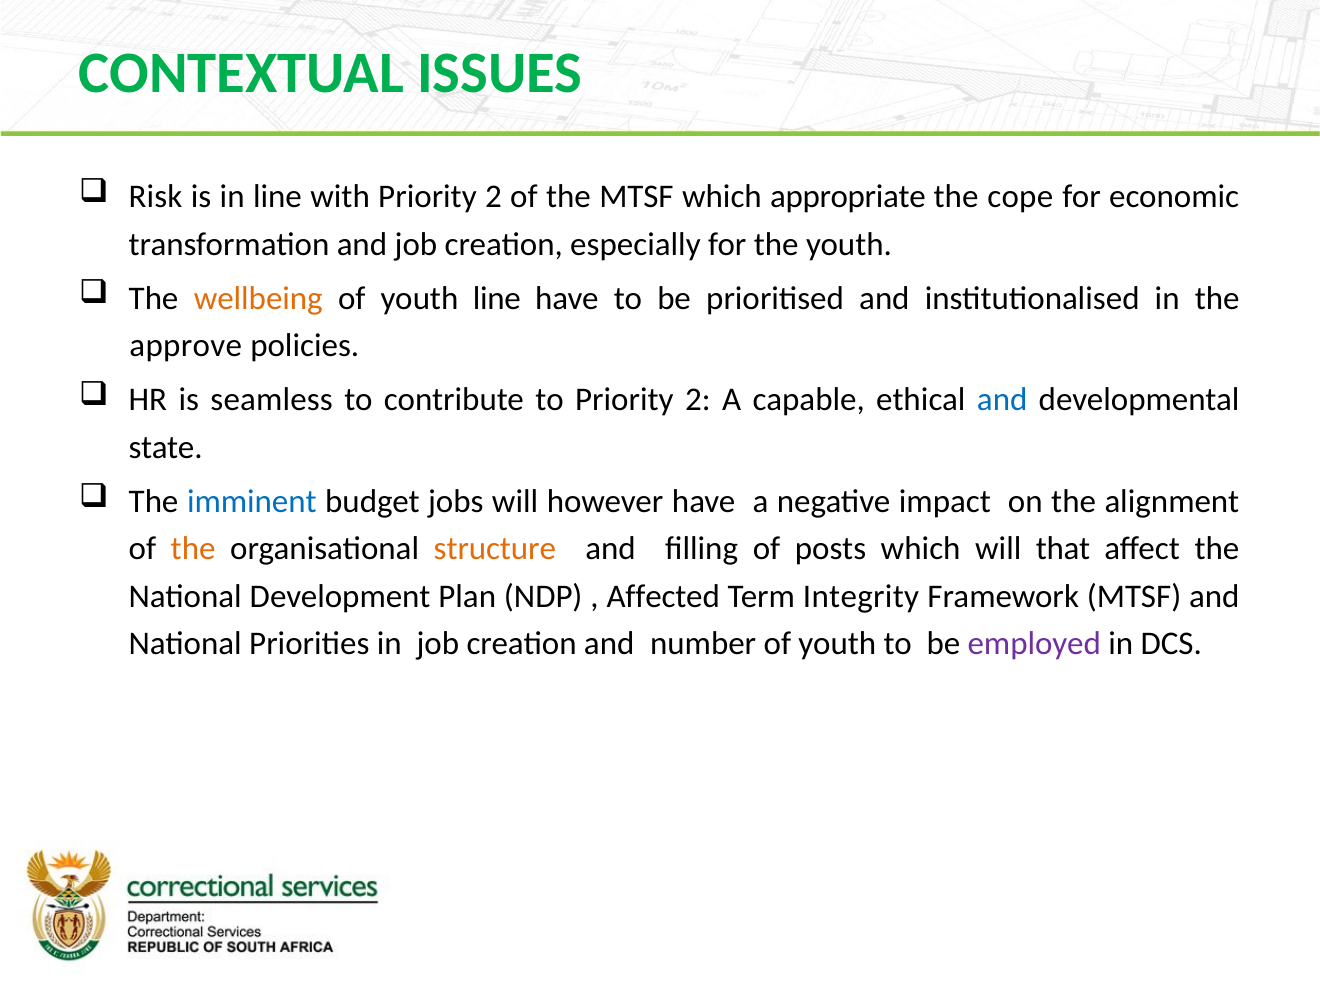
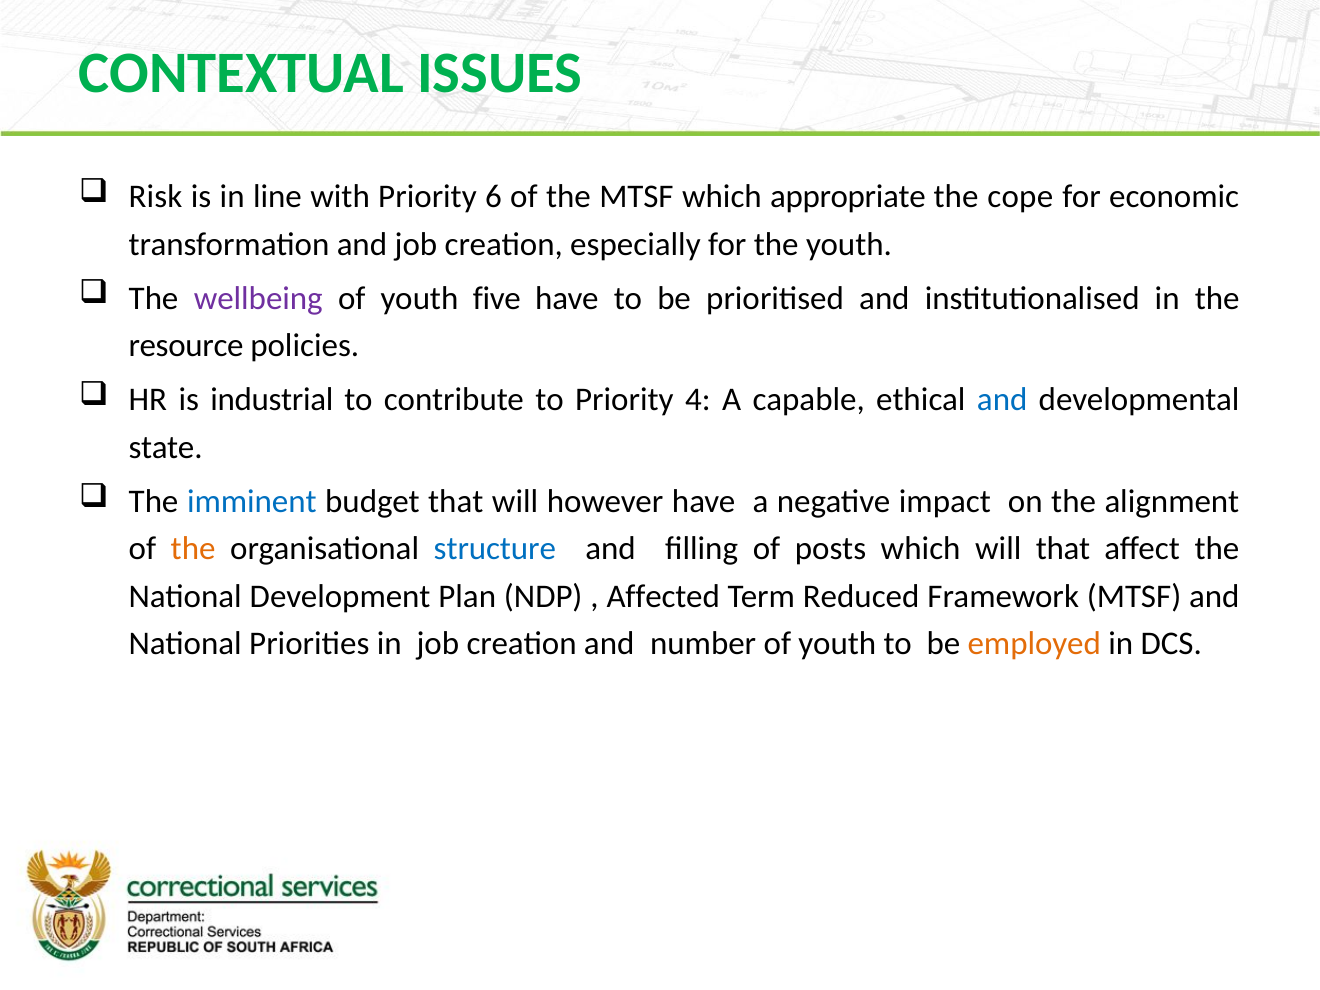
with Priority 2: 2 -> 6 (493, 197)
wellbeing colour: orange -> purple (258, 298)
youth line: line -> five (497, 298)
approve: approve -> resource (186, 346)
seamless: seamless -> industrial (272, 400)
to Priority 2: 2 -> 4 (698, 400)
budget jobs: jobs -> that (456, 502)
structure colour: orange -> blue (495, 549)
Integrity: Integrity -> Reduced (861, 597)
employed colour: purple -> orange (1034, 644)
